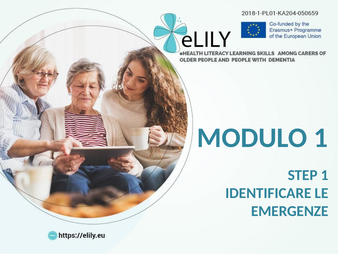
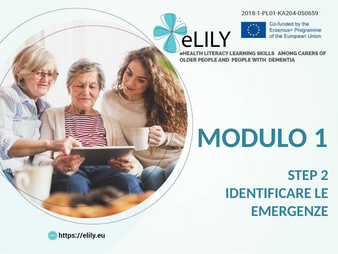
STEP 1: 1 -> 2 (325, 175)
